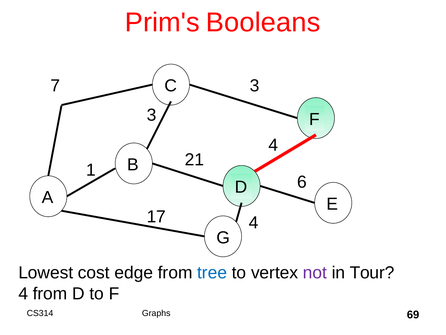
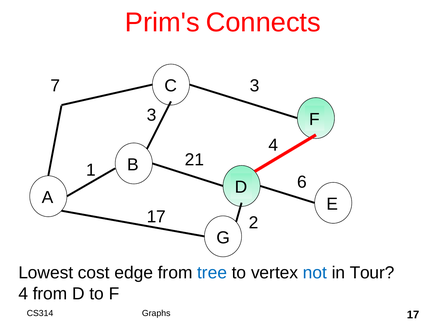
Booleans: Booleans -> Connects (263, 22)
17 4: 4 -> 2 (254, 223)
not colour: purple -> blue (315, 272)
Graphs 69: 69 -> 17 (413, 314)
